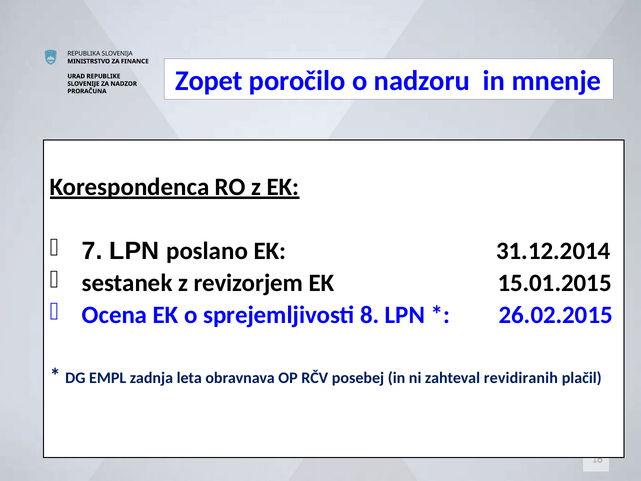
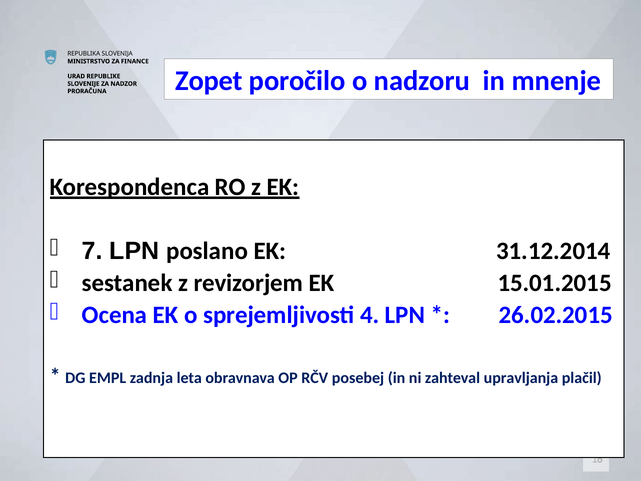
8: 8 -> 4 (370, 315)
revidiranih: revidiranih -> upravljanja (521, 378)
